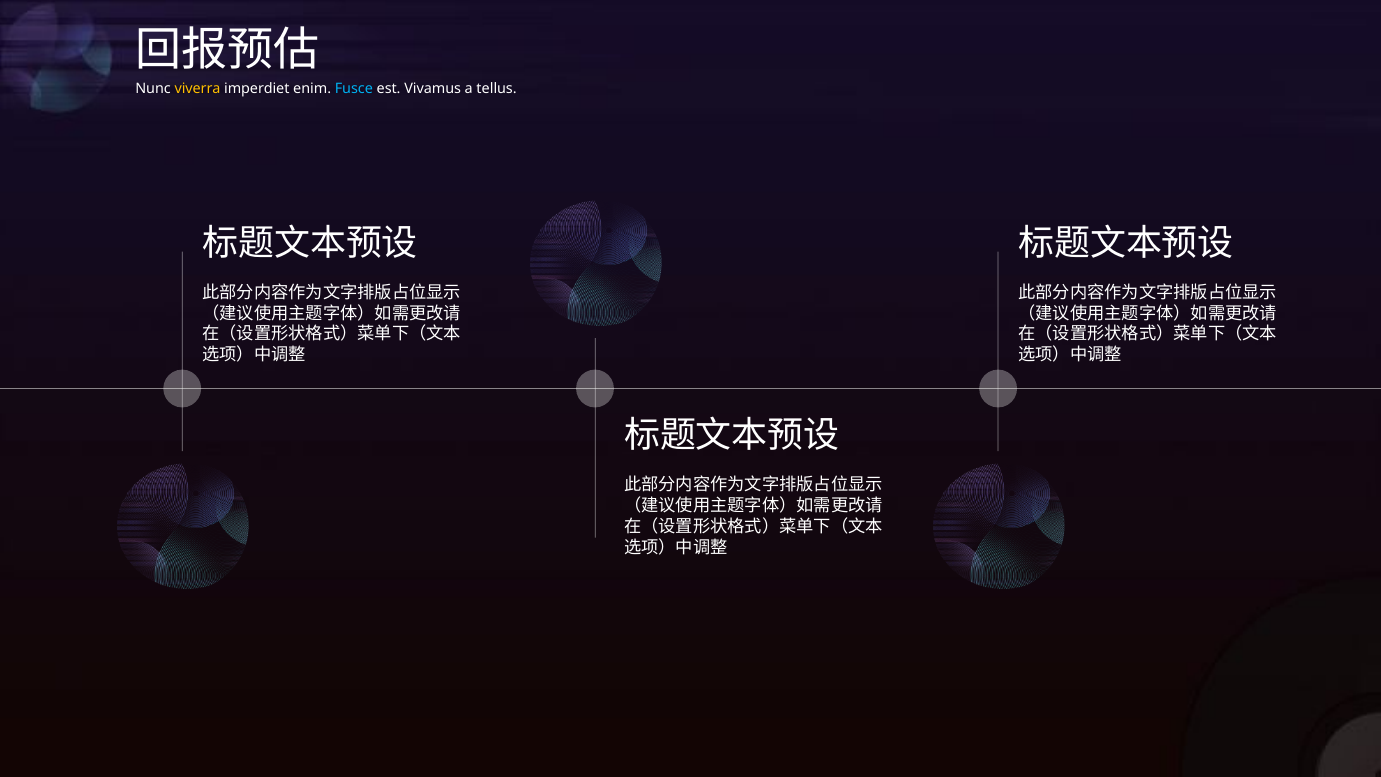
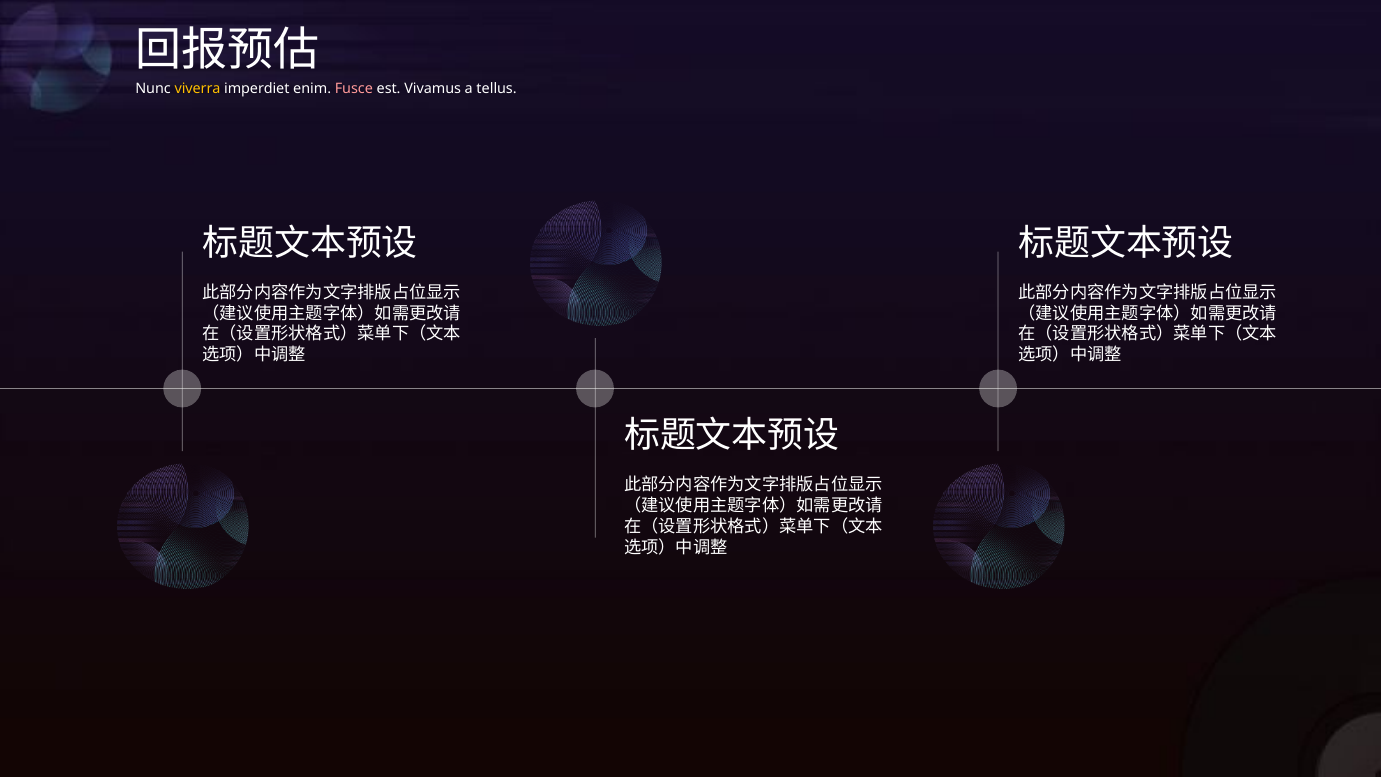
Fusce colour: light blue -> pink (354, 89)
